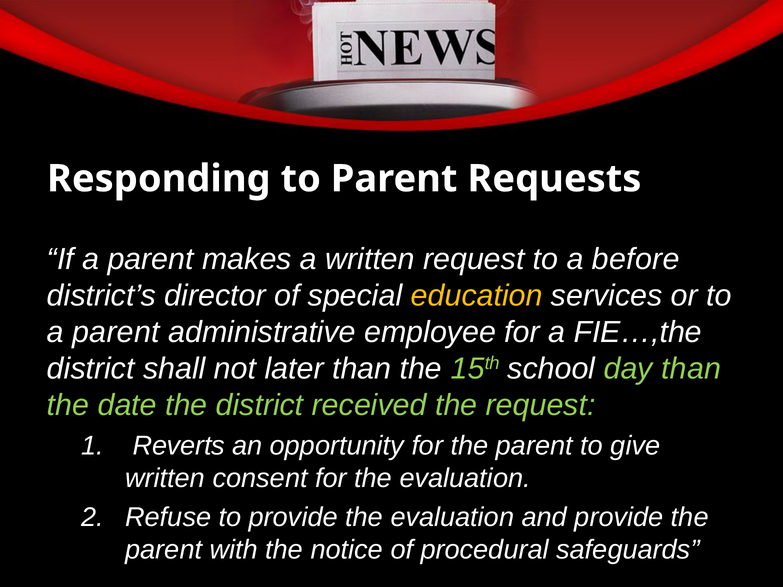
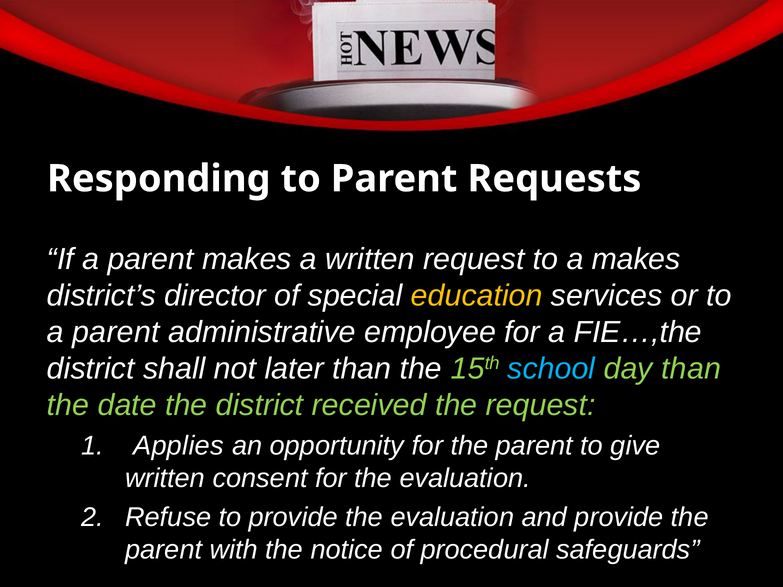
a before: before -> makes (636, 259)
school colour: white -> light blue (551, 369)
Reverts: Reverts -> Applies (179, 446)
